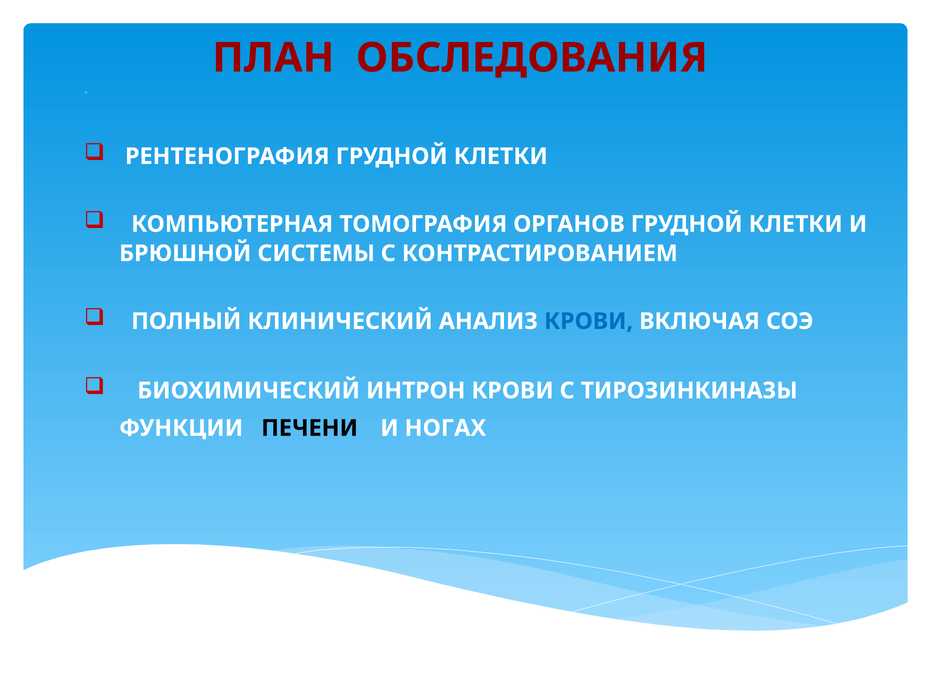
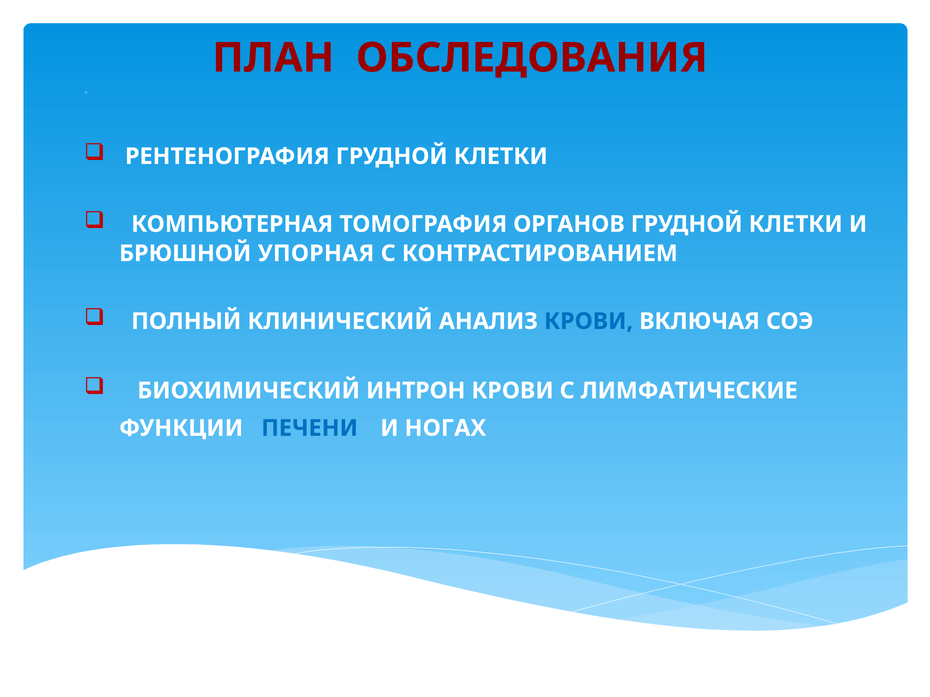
СИСТЕМЫ: СИСТЕМЫ -> УПОРНАЯ (316, 254)
ТИРОЗИНКИНАЗЫ: ТИРОЗИНКИНАЗЫ -> ЛИМФАТИЧЕСКИЕ (689, 391)
ПЕЧЕНИ colour: black -> blue (310, 428)
